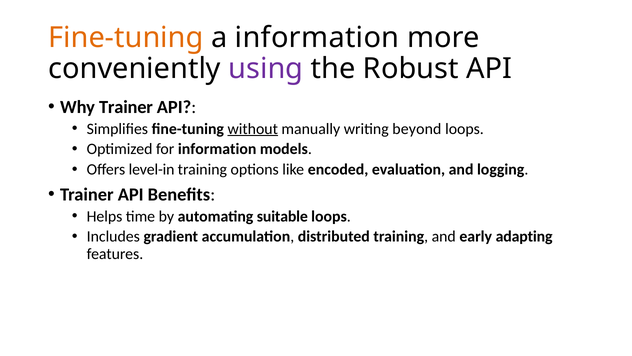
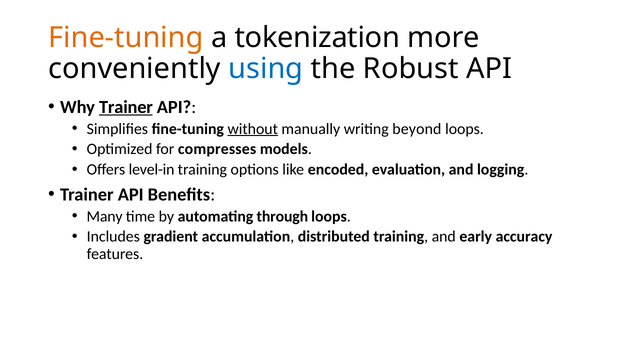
a information: information -> tokenization (317, 37)
using colour: purple -> blue (266, 69)
Trainer underline: none -> present (126, 107)
for information: information -> compresses (217, 149)
Helps: Helps -> Many (105, 216)
suitable: suitable -> through (282, 216)
adapting: adapting -> accuracy (524, 236)
